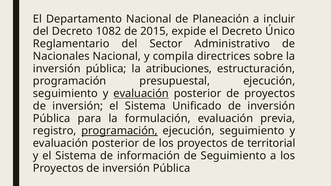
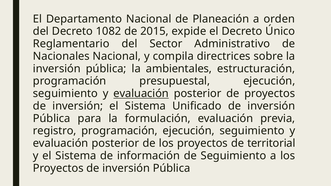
incluir: incluir -> orden (279, 19)
atribuciones: atribuciones -> ambientales (179, 69)
programación underline: present -> none (120, 131)
